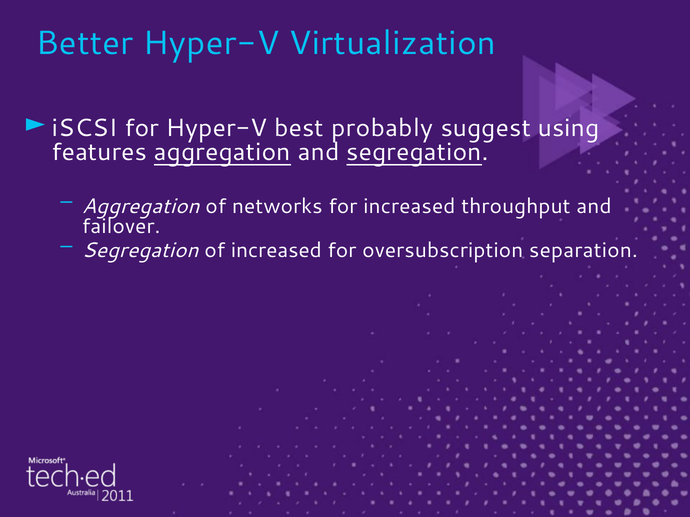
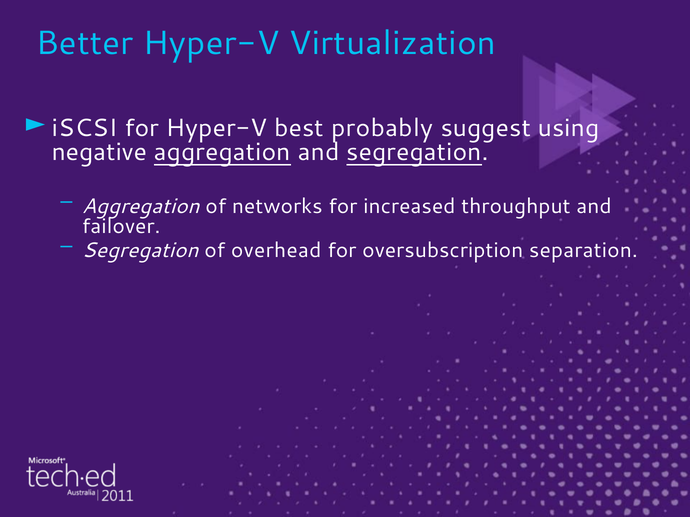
features: features -> negative (99, 152)
of increased: increased -> overhead (276, 251)
